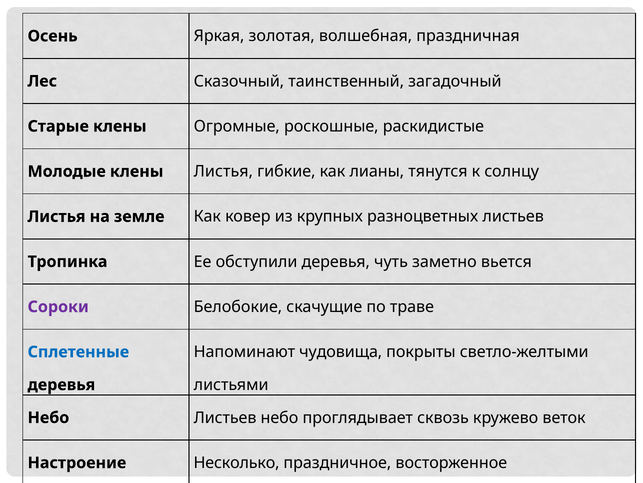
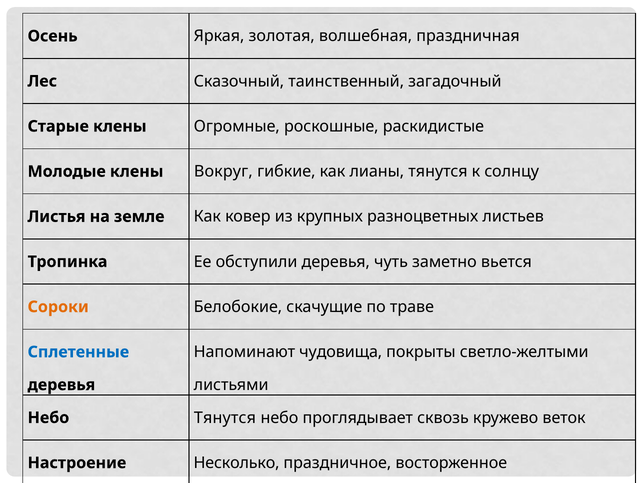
клены Листья: Листья -> Вокруг (223, 171)
Сороки colour: purple -> orange (58, 306)
Небо Листьев: Листьев -> Тянутся (225, 417)
